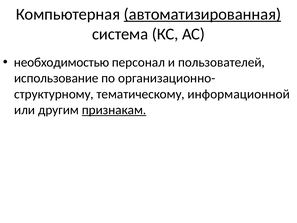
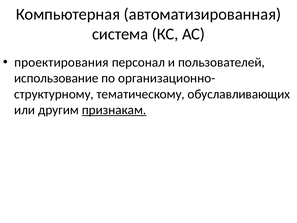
автоматизированная underline: present -> none (202, 14)
необходимостью: необходимостью -> проектирования (61, 62)
информационной: информационной -> обуславливающих (239, 94)
